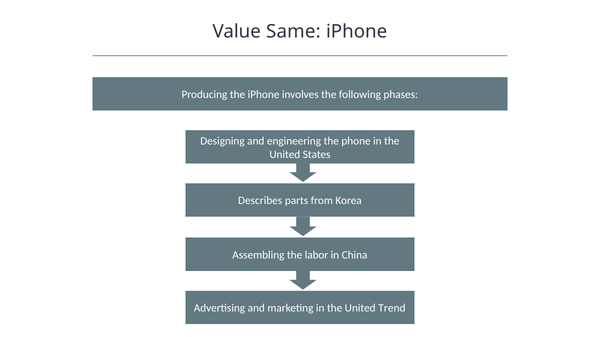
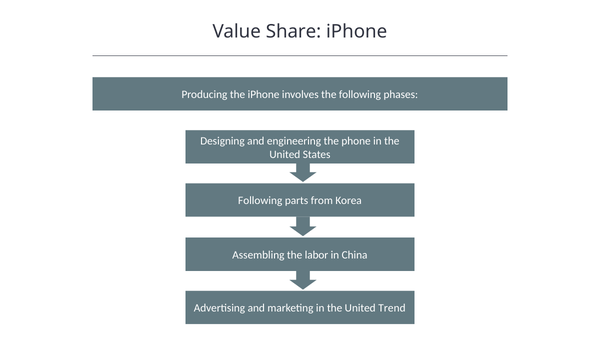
Same: Same -> Share (294, 31)
Describes: Describes -> Following (260, 201)
